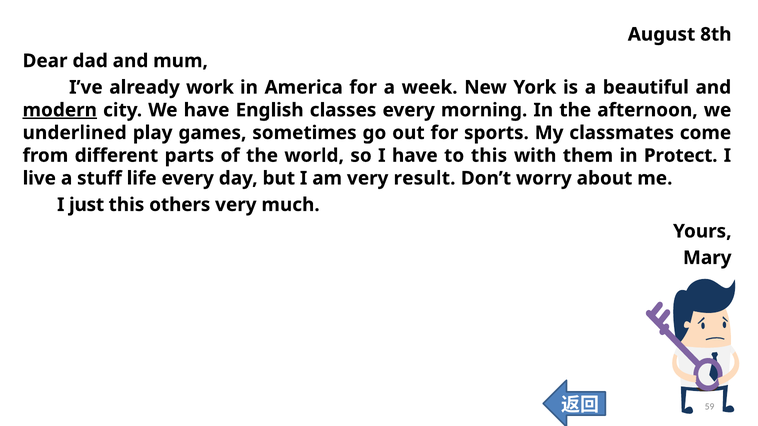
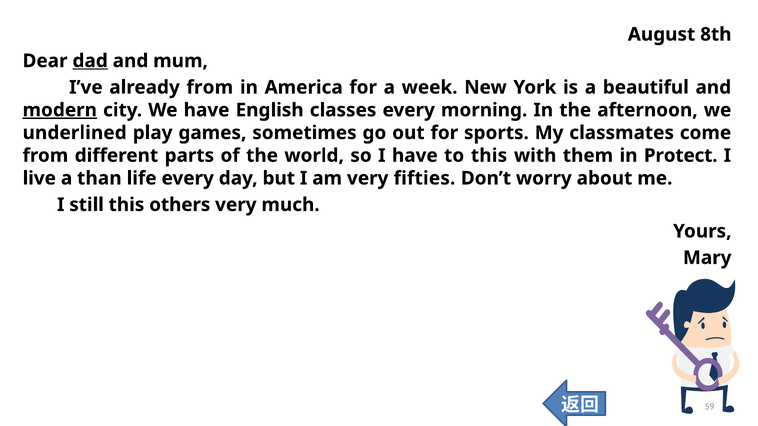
dad underline: none -> present (90, 61)
already work: work -> from (210, 87)
stuff: stuff -> than (99, 178)
result: result -> fifties (425, 178)
just: just -> still (87, 205)
